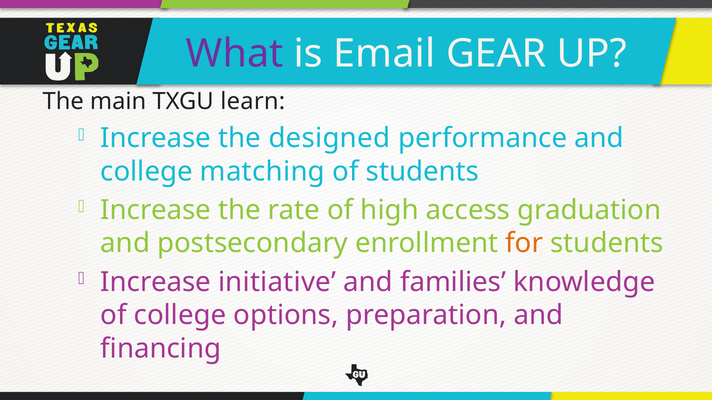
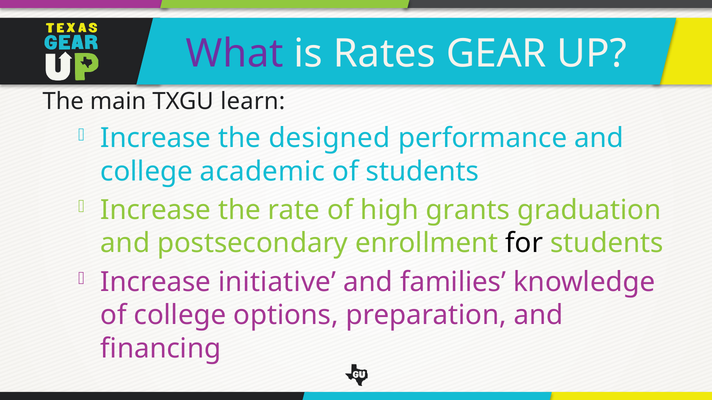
Email: Email -> Rates (384, 54)
matching: matching -> academic (262, 172)
access: access -> grants (468, 210)
for colour: orange -> black (524, 244)
